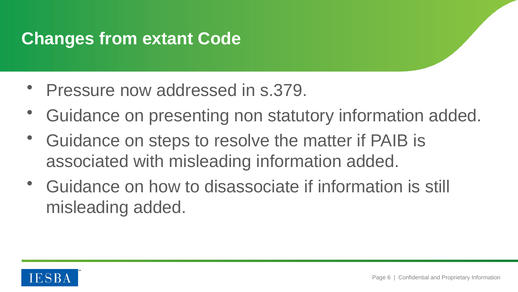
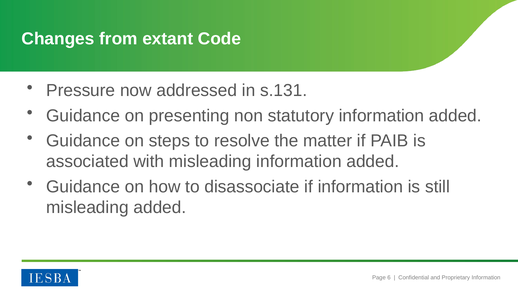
s.379: s.379 -> s.131 (284, 90)
